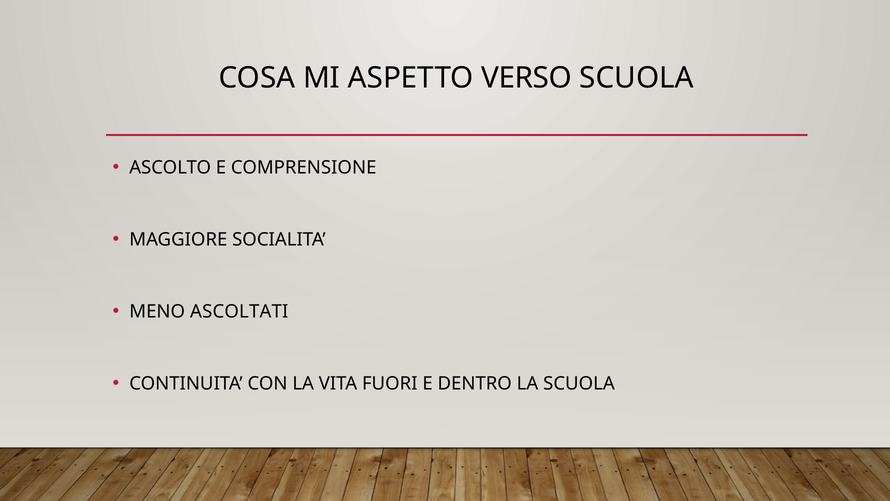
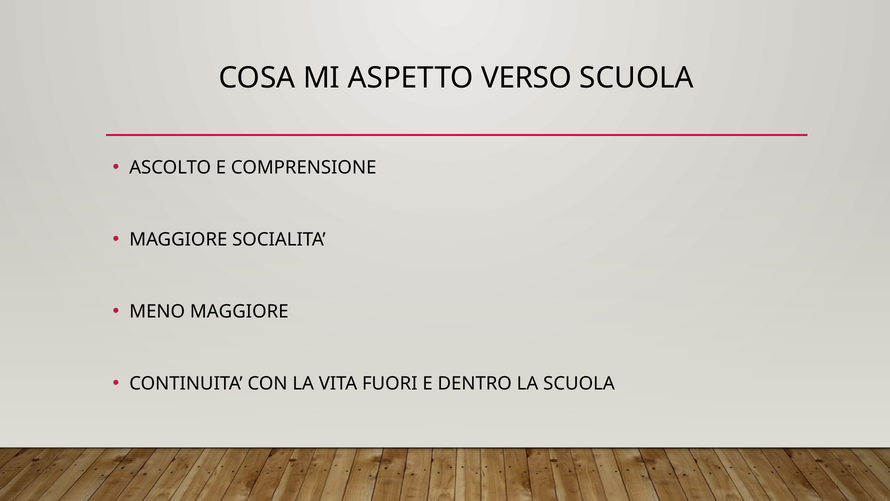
MENO ASCOLTATI: ASCOLTATI -> MAGGIORE (239, 311)
